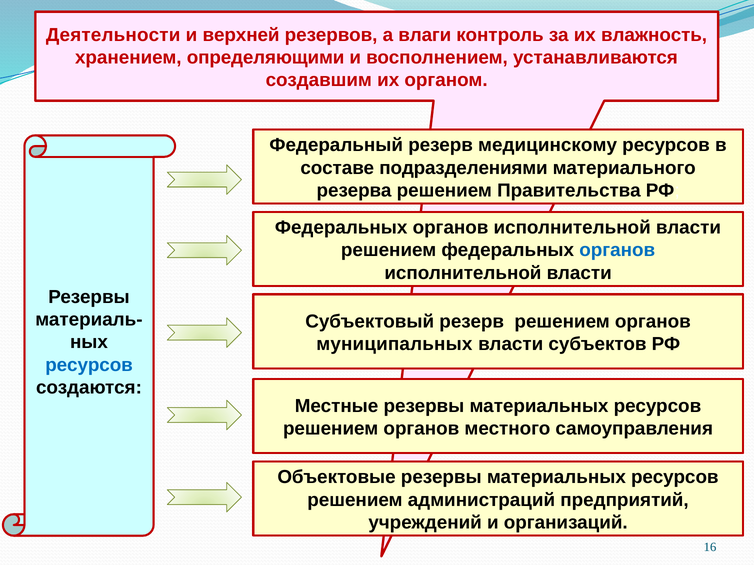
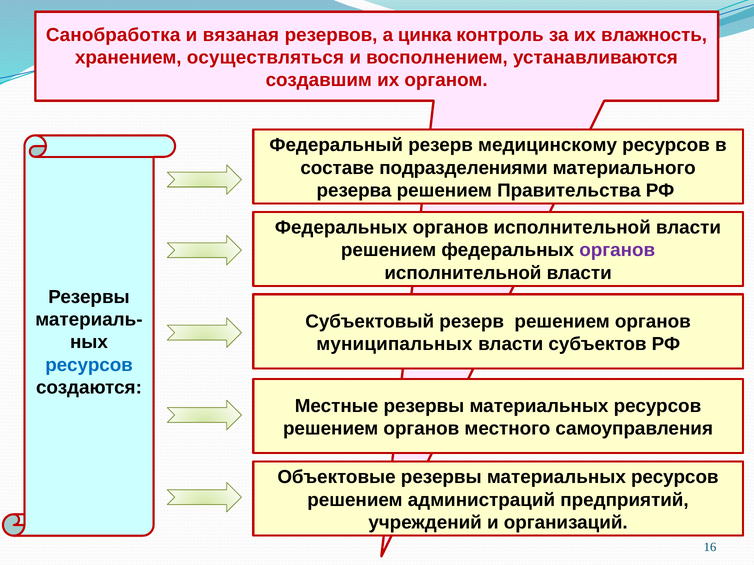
Деятельности: Деятельности -> Санобработка (113, 35)
верхней: верхней -> вязаная (241, 35)
влаги: влаги -> цинка (425, 35)
определяющими: определяющими -> осуществляться (265, 58)
органов colour: blue -> purple (617, 250)
